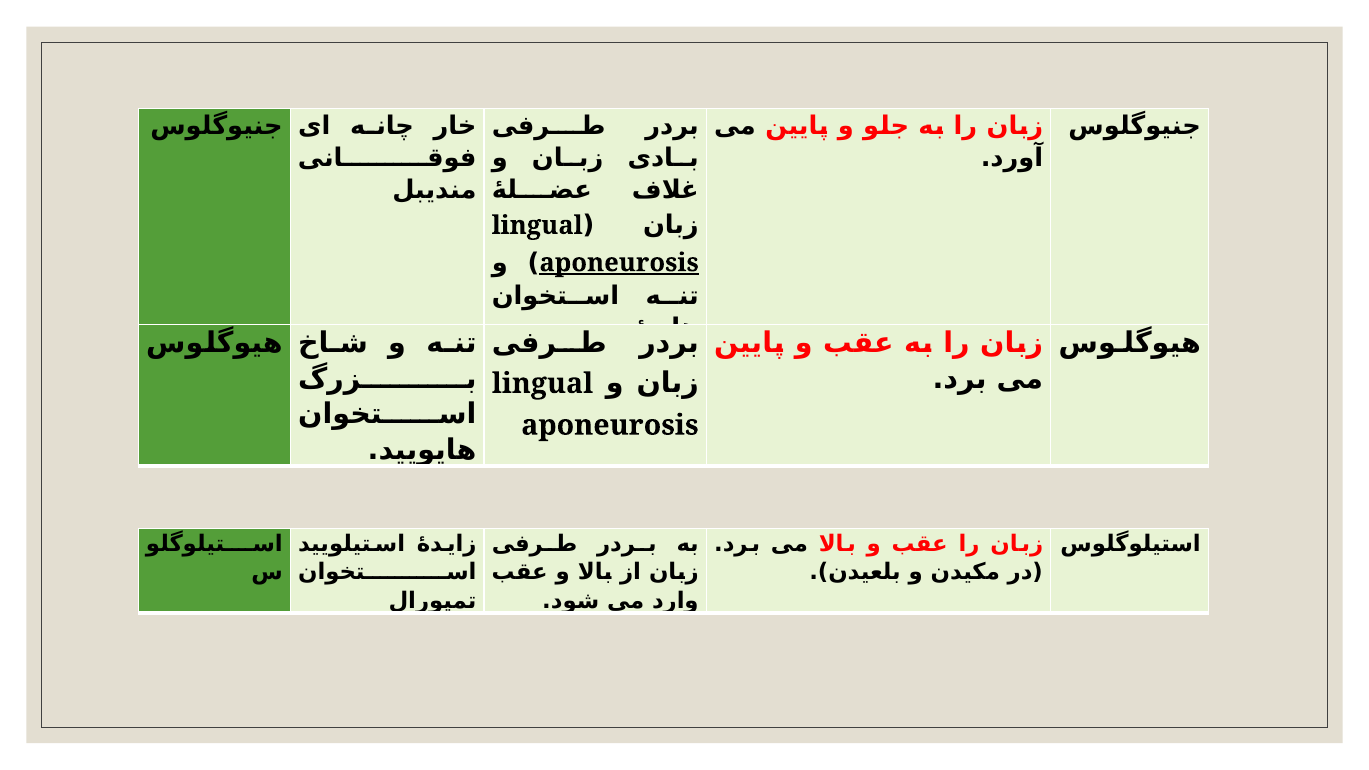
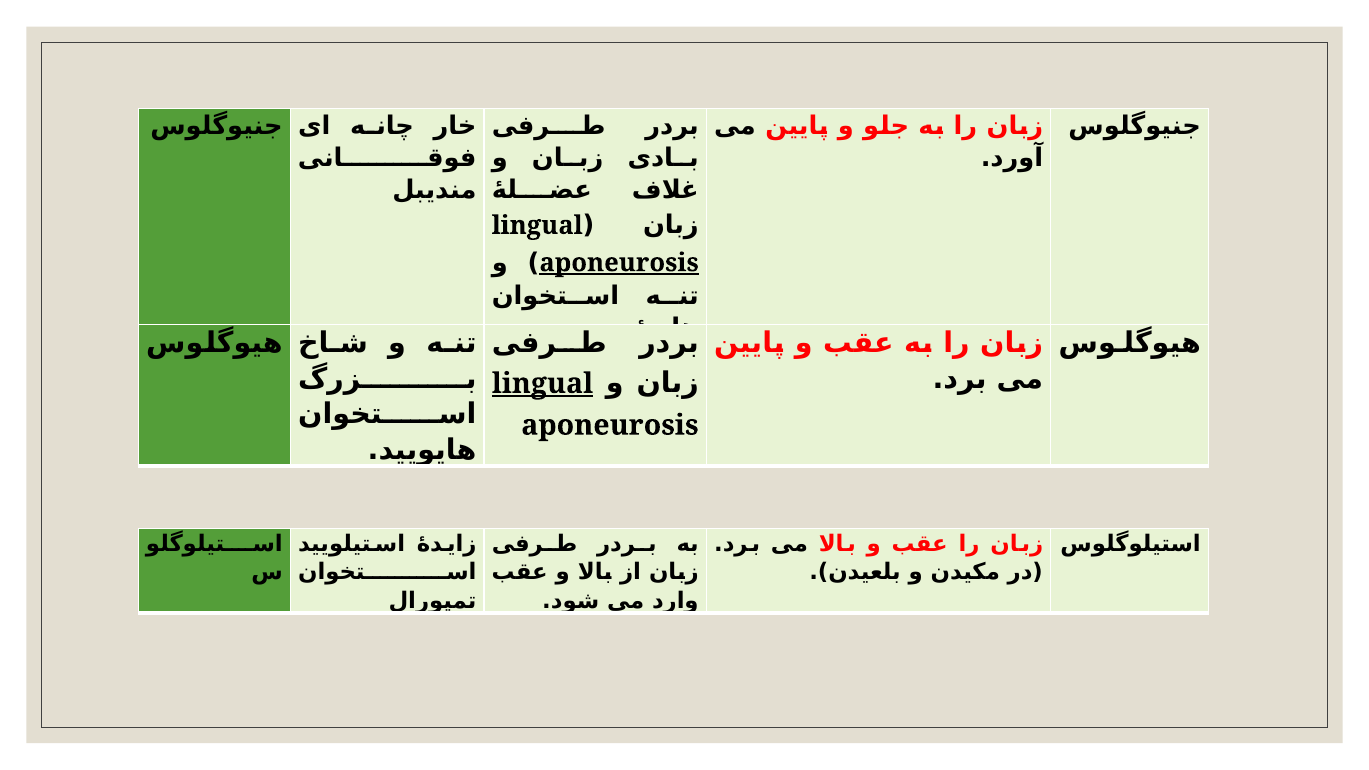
lingual underline: none -> present (542, 384)
